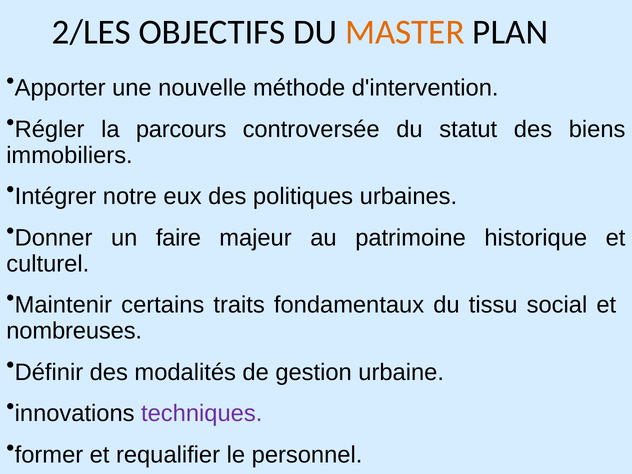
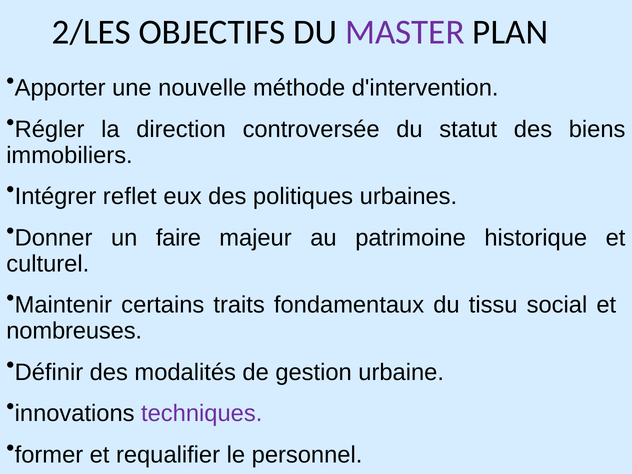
MASTER colour: orange -> purple (405, 32)
parcours: parcours -> direction (181, 130)
notre: notre -> reflet (130, 197)
